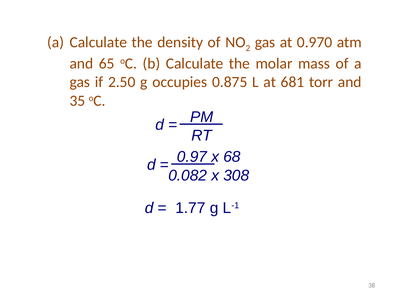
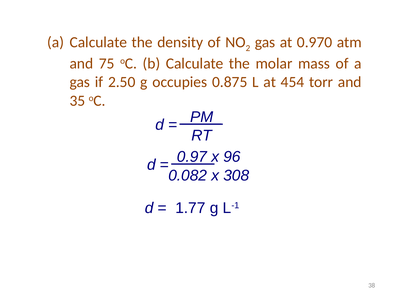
65: 65 -> 75 (107, 63)
681: 681 -> 454 (293, 82)
68: 68 -> 96 (232, 157)
